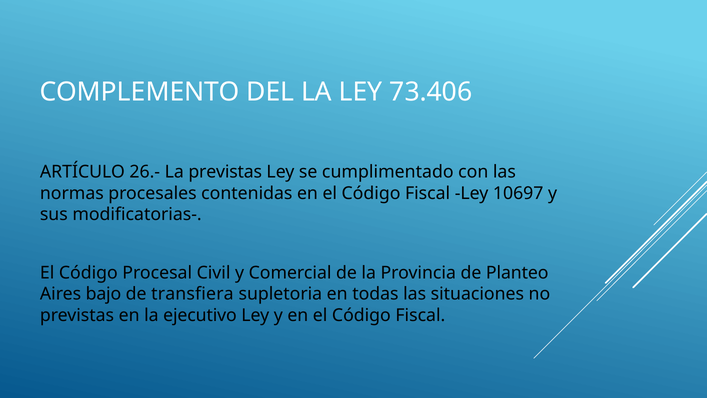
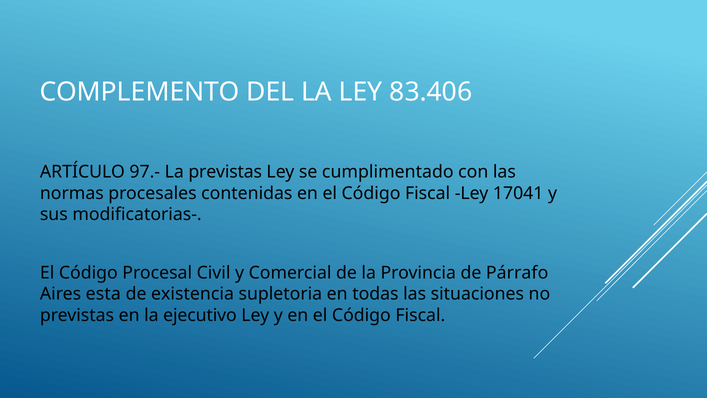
73.406: 73.406 -> 83.406 (431, 92)
26.-: 26.- -> 97.- (145, 172)
10697: 10697 -> 17041 (518, 193)
Planteo: Planteo -> Párrafo (517, 273)
bajo: bajo -> esta (103, 294)
transfiera: transfiera -> existencia (193, 294)
